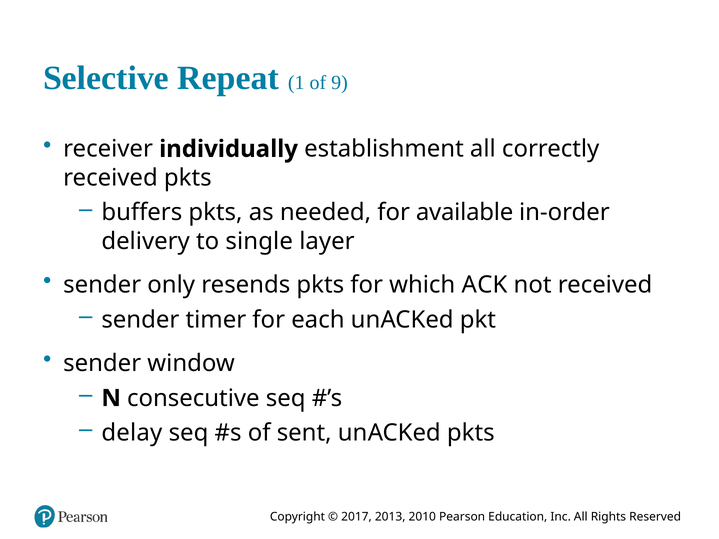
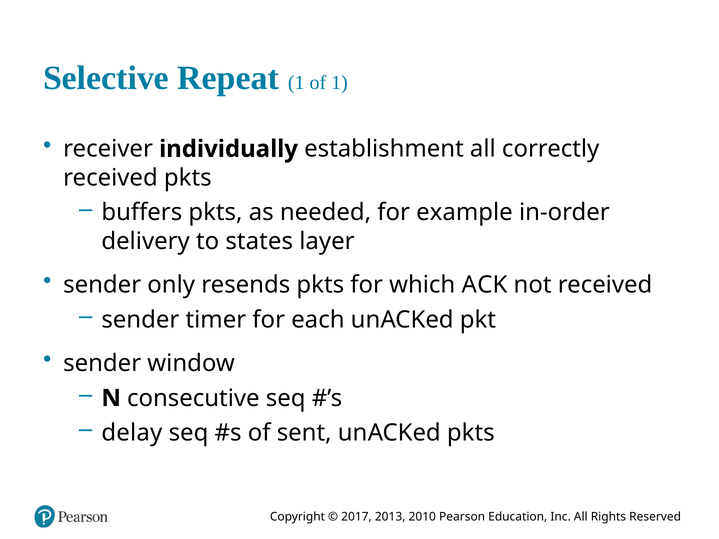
of 9: 9 -> 1 (340, 83)
available: available -> example (464, 213)
single: single -> states (259, 241)
